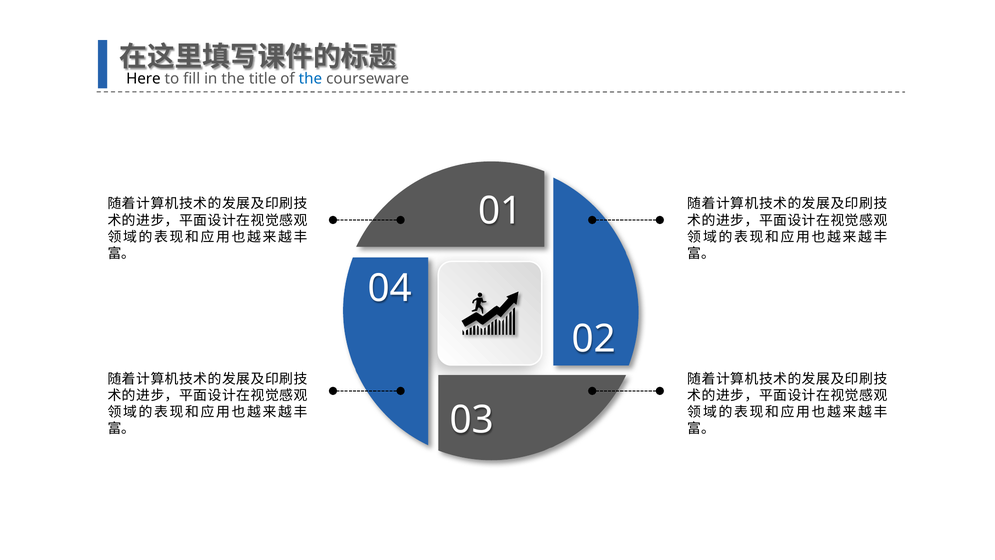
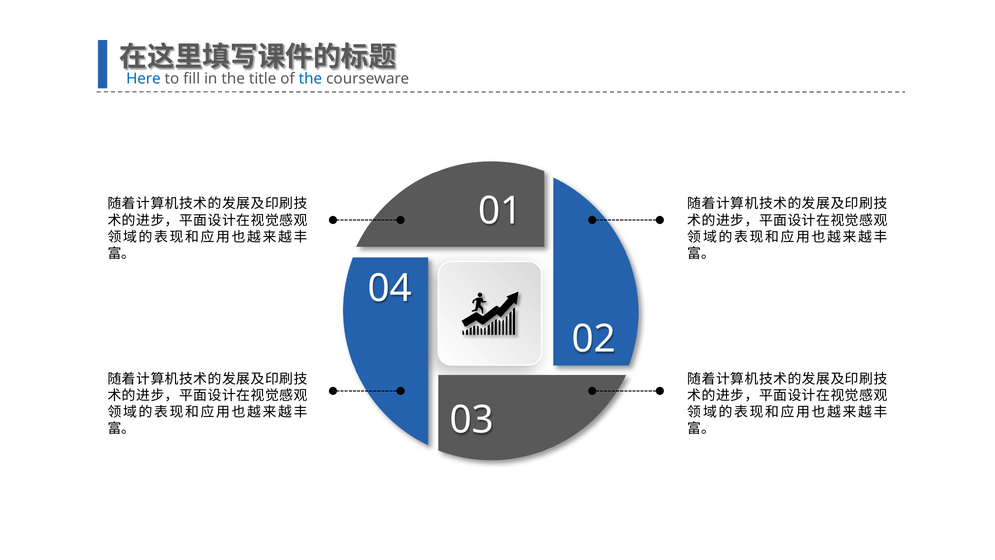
Here colour: black -> blue (143, 79)
